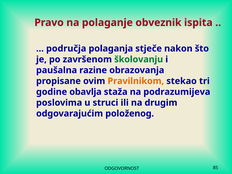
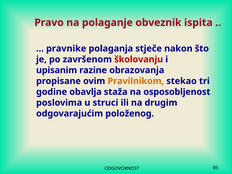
područja: područja -> pravnike (66, 49)
školovanju colour: green -> red (139, 59)
paušalna: paušalna -> upisanim (57, 70)
podrazumijeva: podrazumijeva -> osposobljenost (177, 92)
